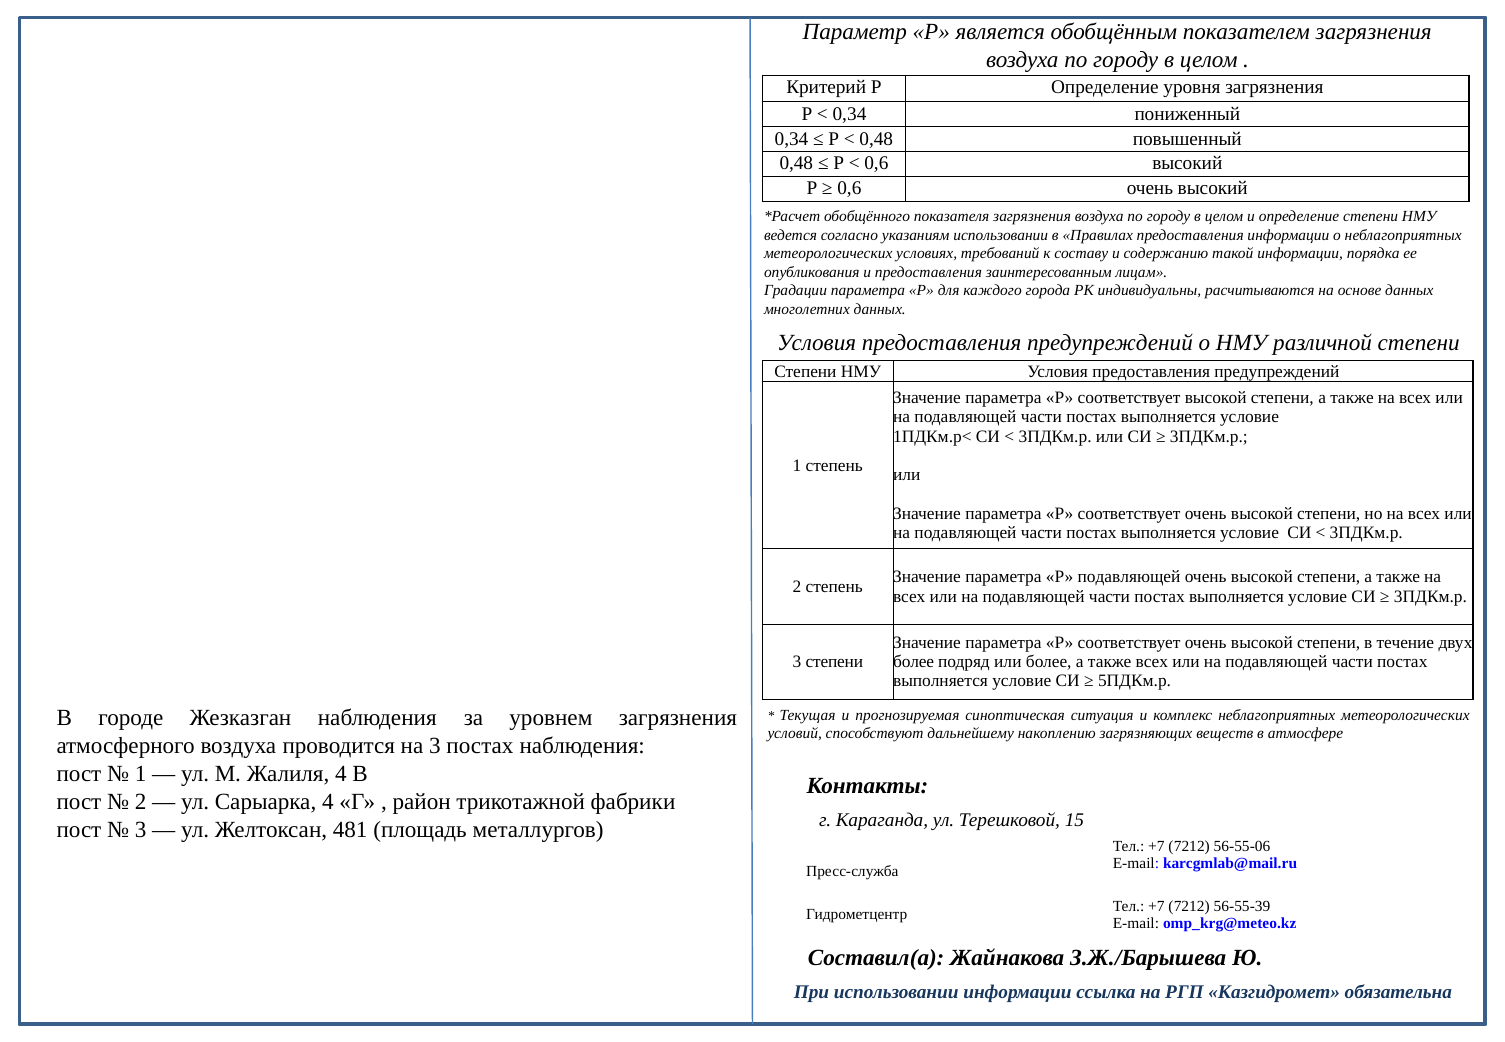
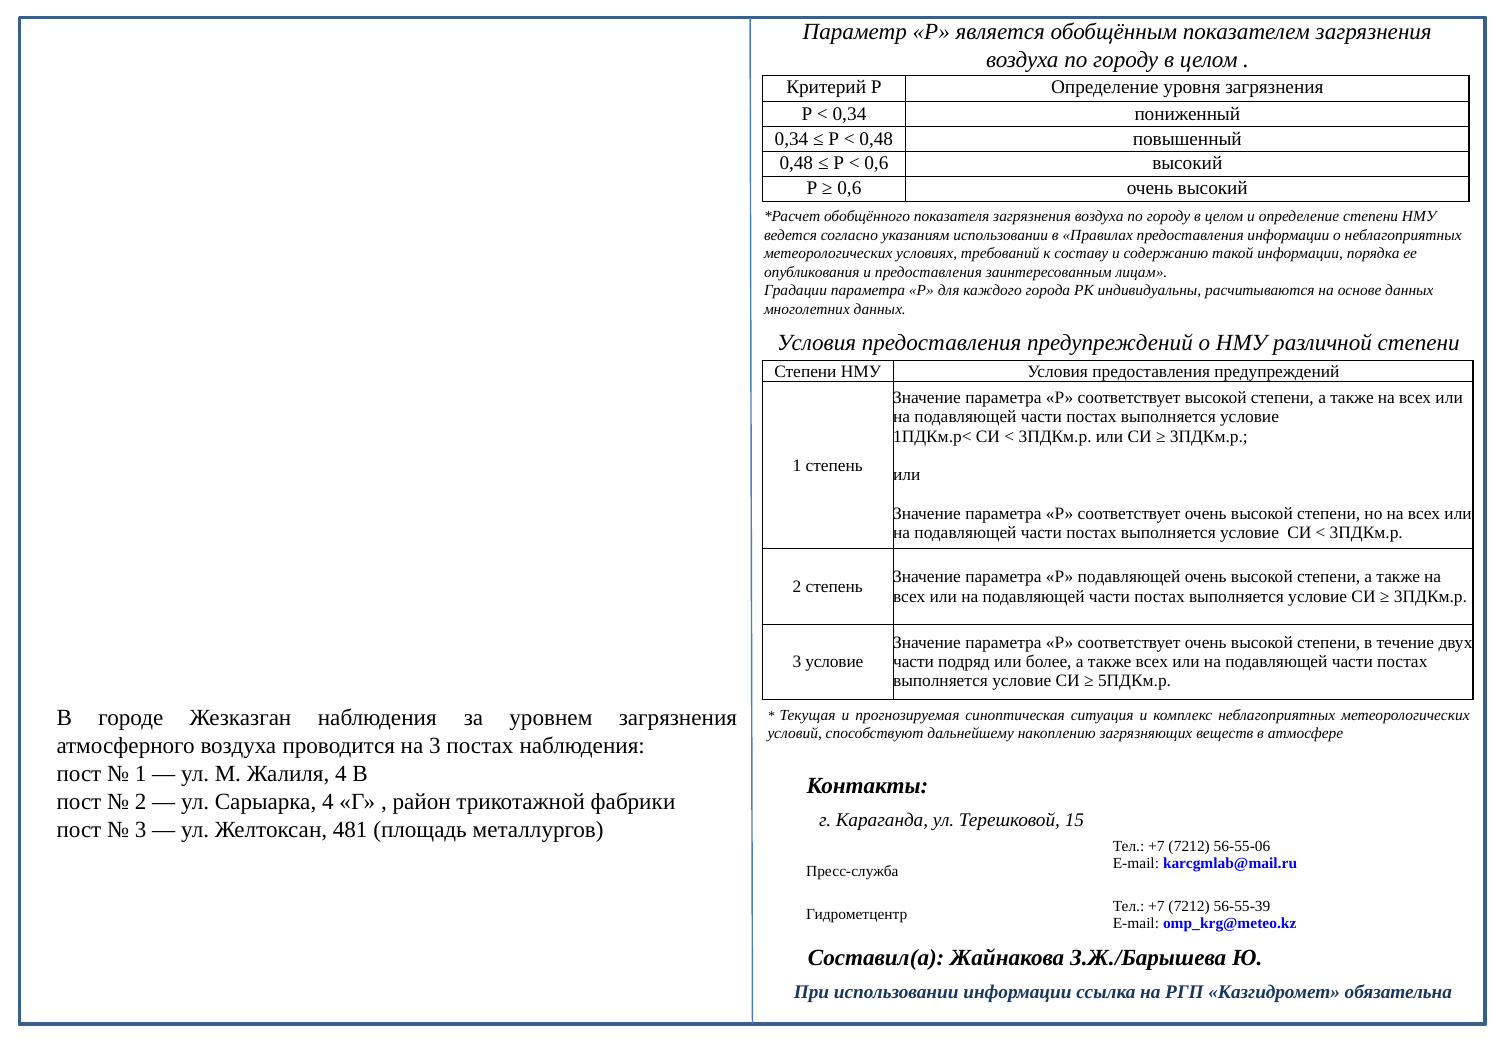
3 степени: степени -> условие (834, 662)
более: более -> части (914, 662)
